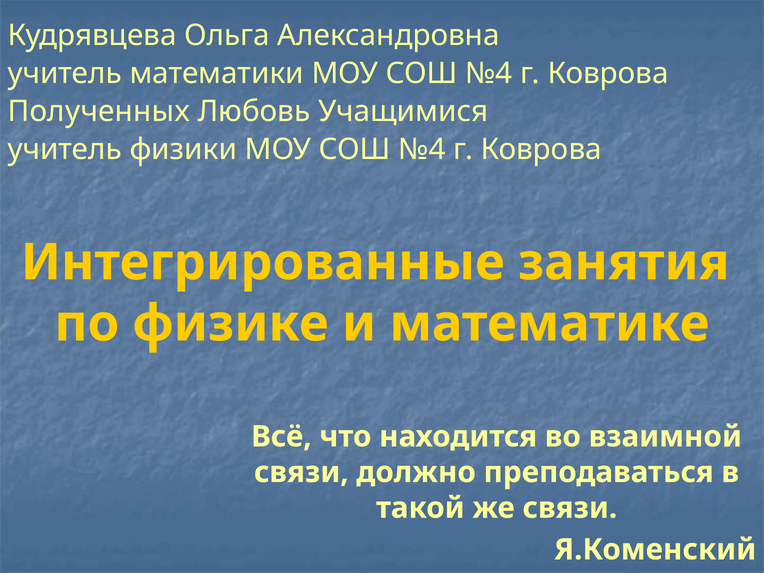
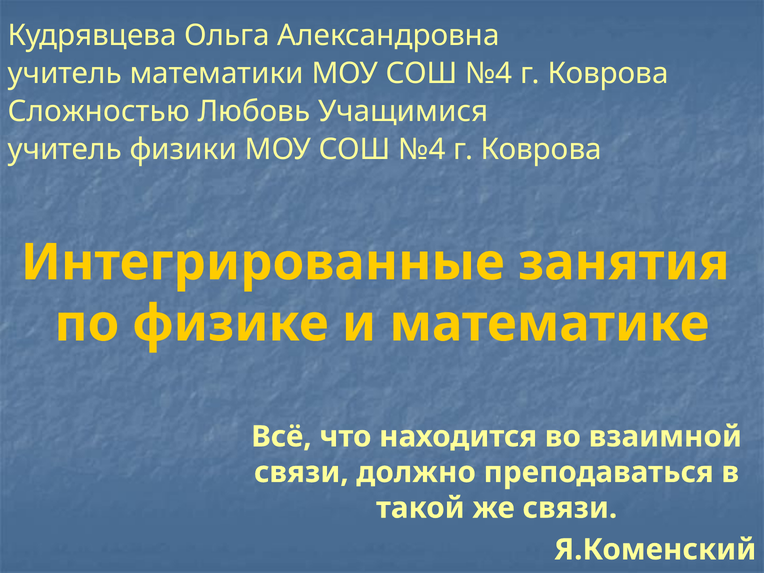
Полученных: Полученных -> Сложностью (99, 112)
